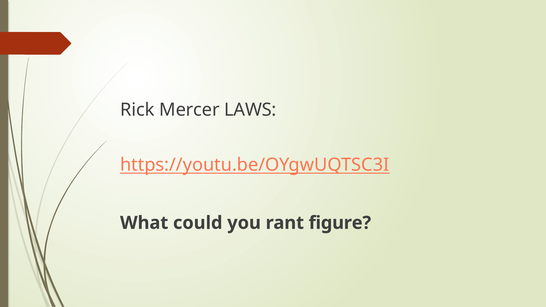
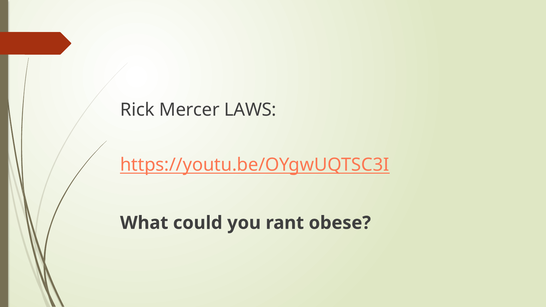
figure: figure -> obese (340, 223)
